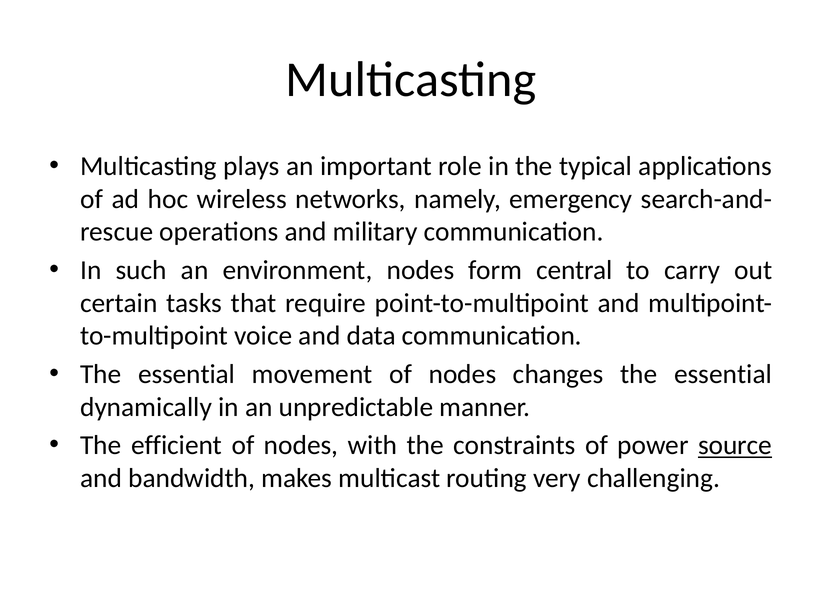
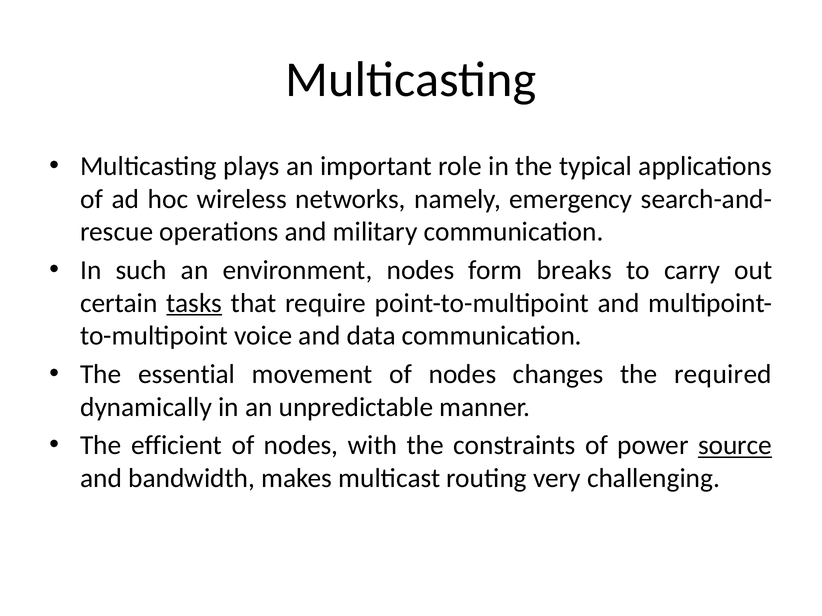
central: central -> breaks (574, 270)
tasks underline: none -> present (194, 303)
changes the essential: essential -> required (723, 375)
